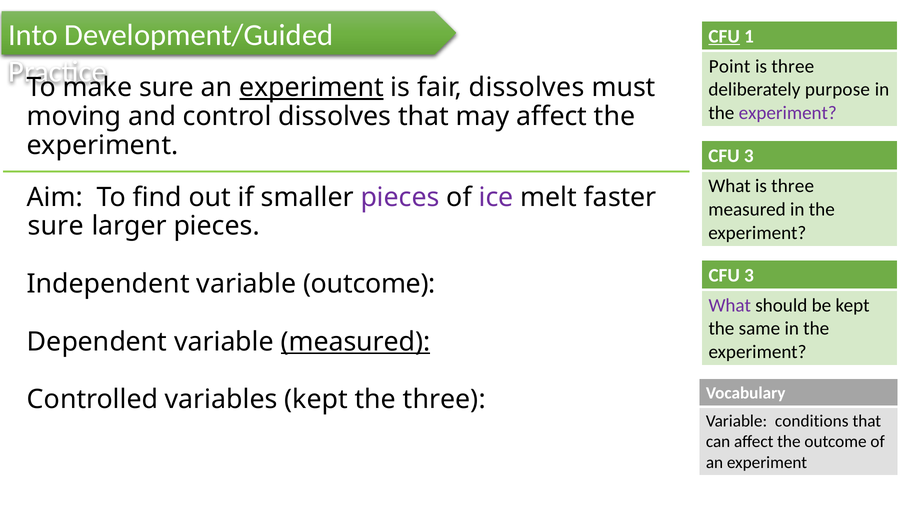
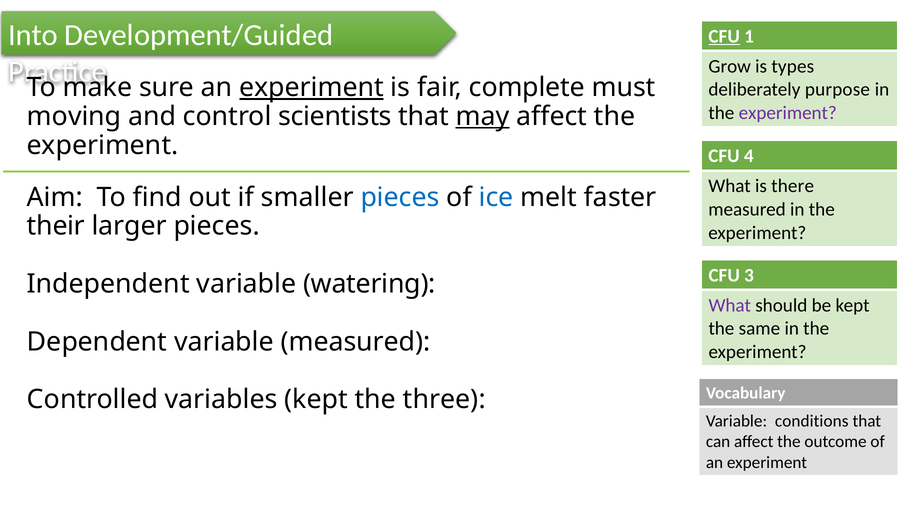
Point: Point -> Grow (730, 66)
three: three -> types (793, 66)
fair dissolves: dissolves -> complete (527, 87)
control dissolves: dissolves -> scientists (335, 116)
may underline: none -> present (482, 116)
3: 3 -> 4 (749, 156)
What is three: three -> there (793, 186)
pieces colour: purple -> blue (400, 197)
ice colour: purple -> blue (496, 197)
sure: sure -> their (56, 226)
variable outcome: outcome -> watering (369, 284)
measured underline: present -> none (356, 342)
